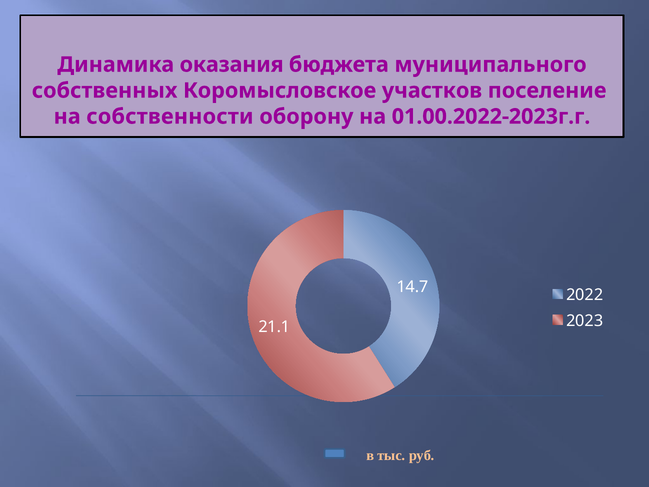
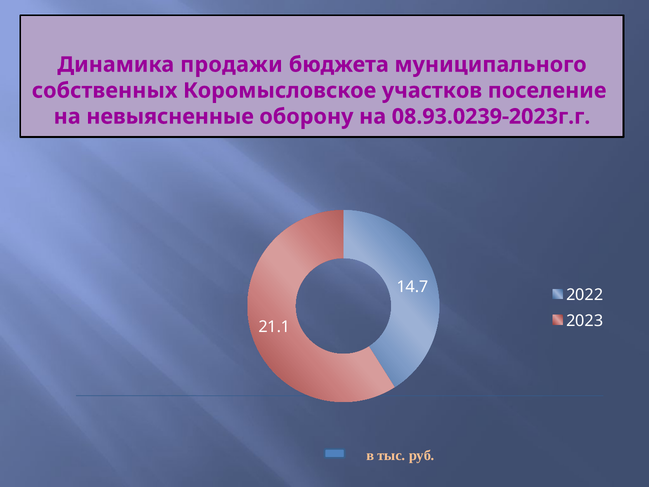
оказания: оказания -> продажи (231, 65)
собственности: собственности -> невыясненные (170, 117)
01.00.2022-2023г.г: 01.00.2022-2023г.г -> 08.93.0239-2023г.г (491, 117)
